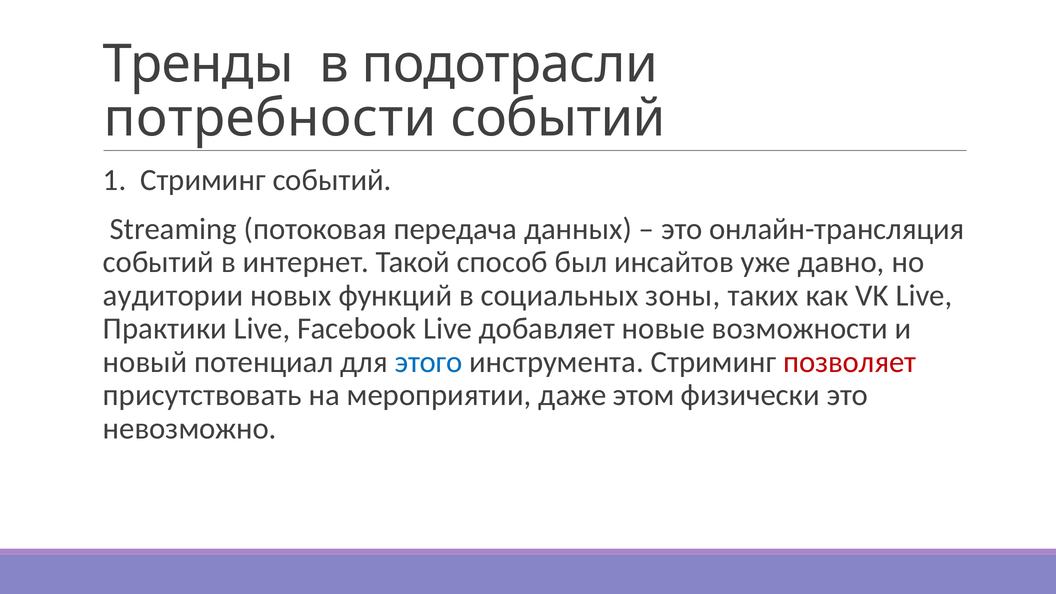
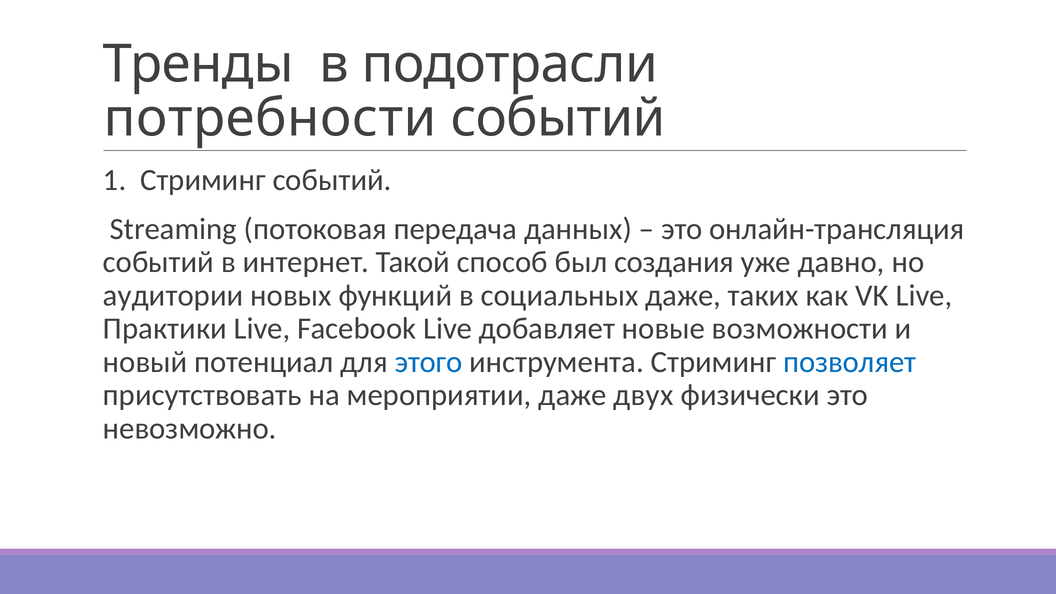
инсайтов: инсайтов -> создания (674, 262)
социальных зоны: зоны -> даже (683, 295)
позволяет colour: red -> blue (850, 362)
этом: этом -> двух (643, 395)
